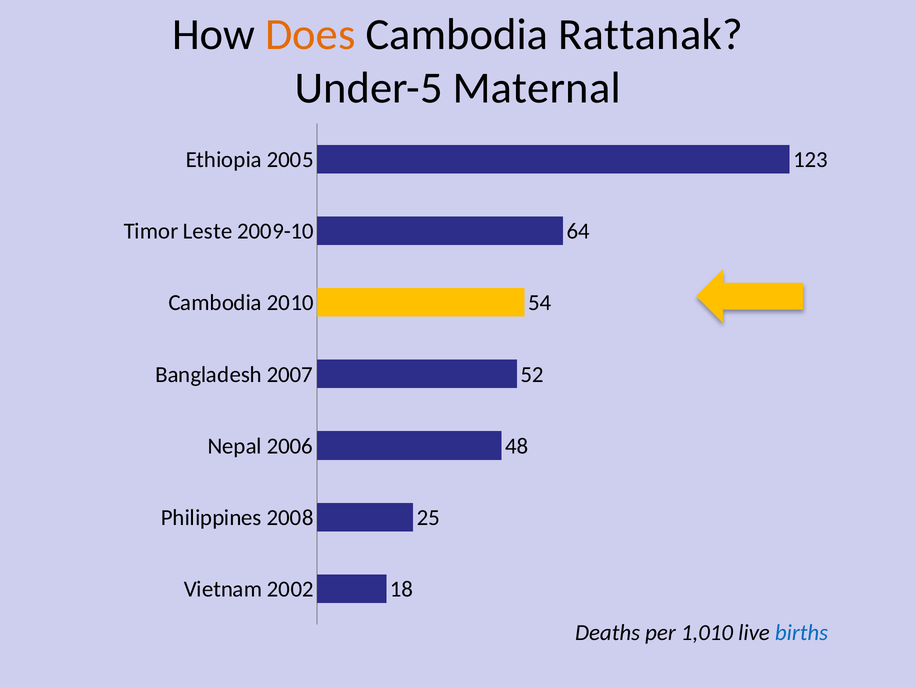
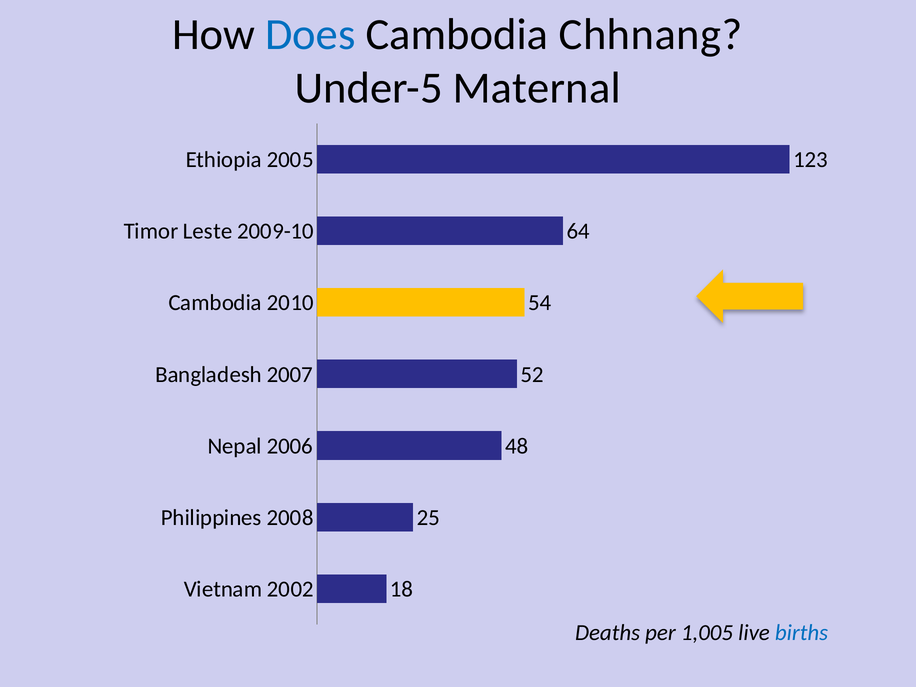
Does colour: orange -> blue (310, 34)
Rattanak: Rattanak -> Chhnang (651, 34)
1,010: 1,010 -> 1,005 (707, 633)
